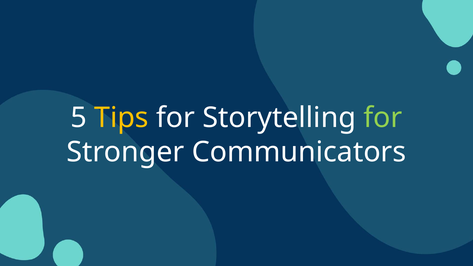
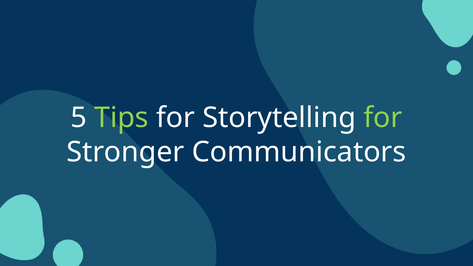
Tips colour: yellow -> light green (121, 118)
